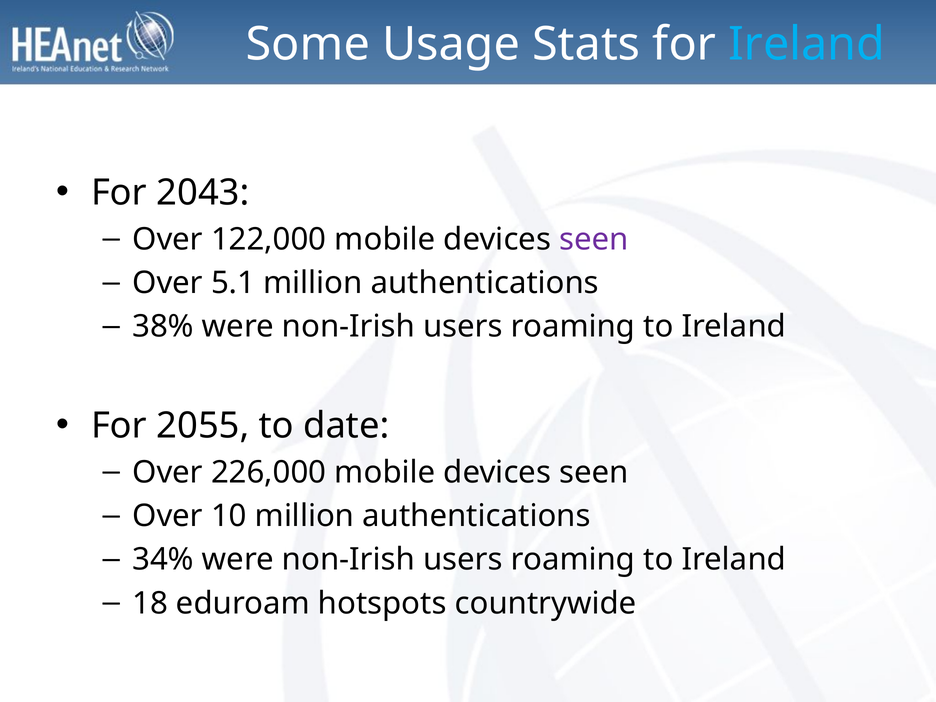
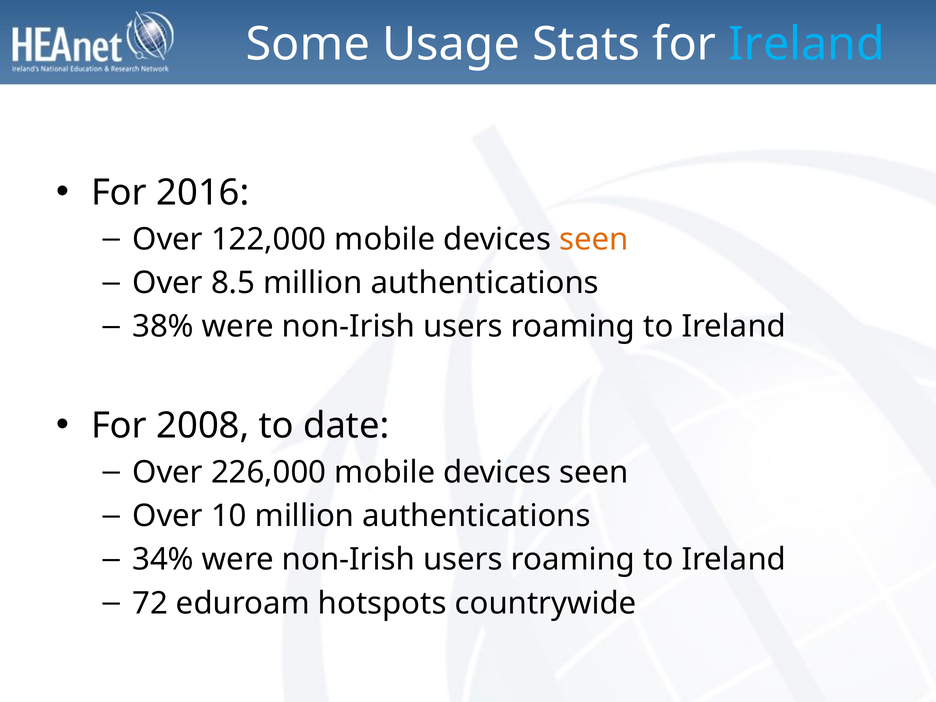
2043: 2043 -> 2016 (203, 193)
seen colour: purple -> orange (594, 239)
5.1: 5.1 -> 8.5 (233, 283)
2055: 2055 -> 2008 (203, 426)
18: 18 -> 72 (150, 603)
